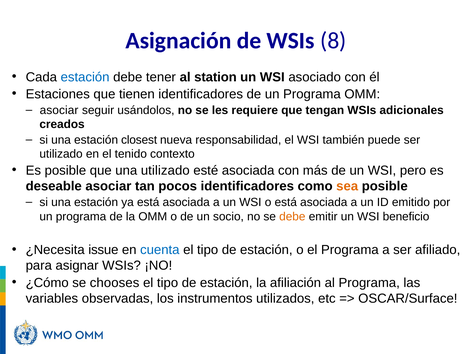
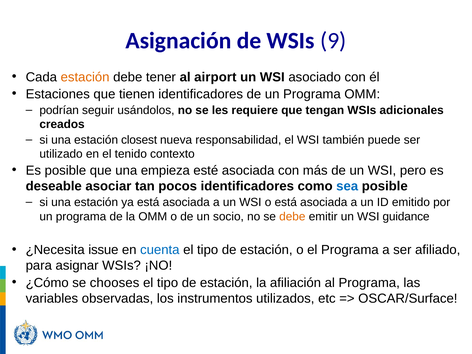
8: 8 -> 9 (333, 41)
estación colour: blue -> orange (85, 77)
station: station -> airport (215, 77)
asociar: asociar -> podrían (59, 110)
una utilizado: utilizado -> empieza (165, 170)
sea colour: orange -> blue (347, 186)
beneficio: beneficio -> guidance (406, 216)
